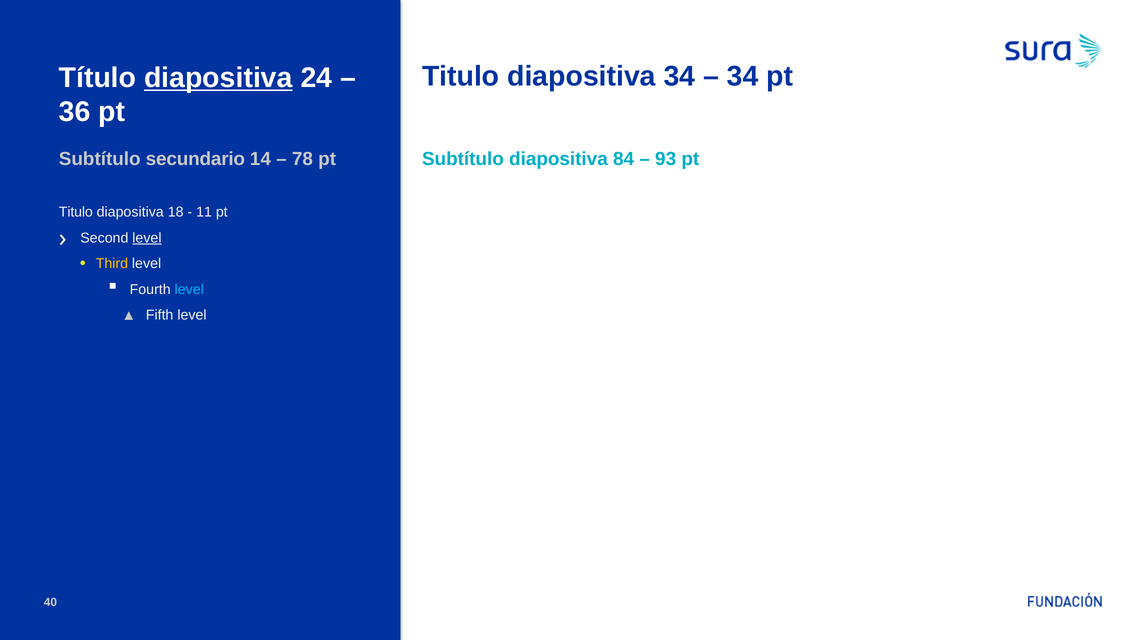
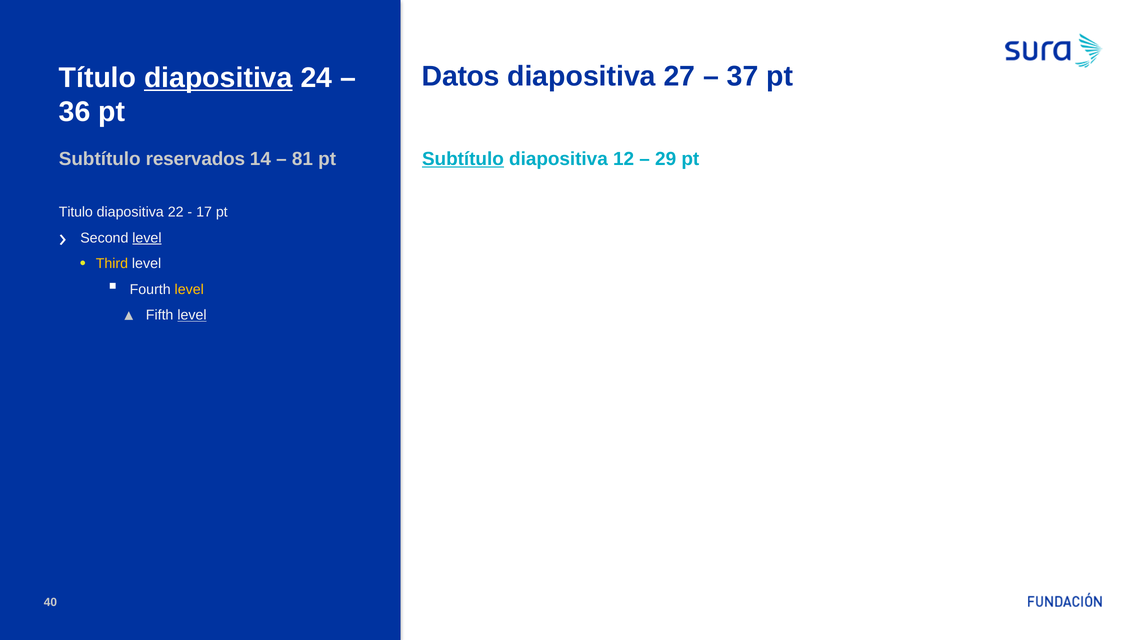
Titulo: Titulo -> Datos (461, 77)
diapositiva 34: 34 -> 27 (680, 77)
34: 34 -> 37 (743, 77)
secundario: secundario -> reservados (195, 159)
78: 78 -> 81 (302, 159)
Subtítulo underline: none -> present (463, 159)
84: 84 -> 12 (624, 159)
93: 93 -> 29 (666, 159)
18: 18 -> 22 (176, 212)
11: 11 -> 17 (204, 212)
level colour: light blue -> yellow (189, 290)
level underline: none -> present (192, 315)
